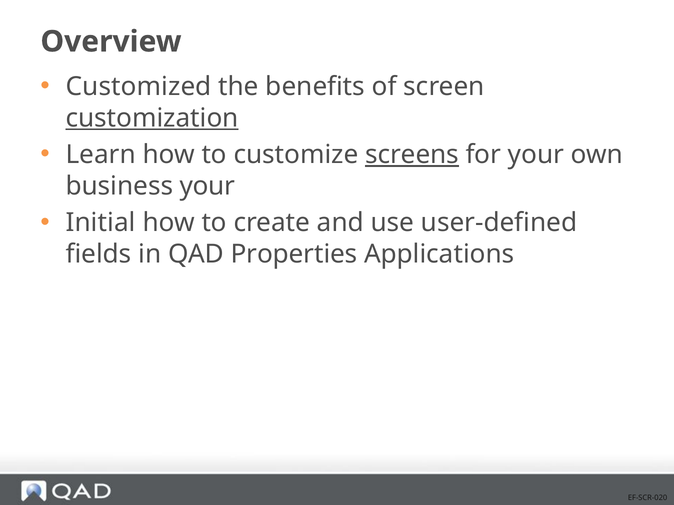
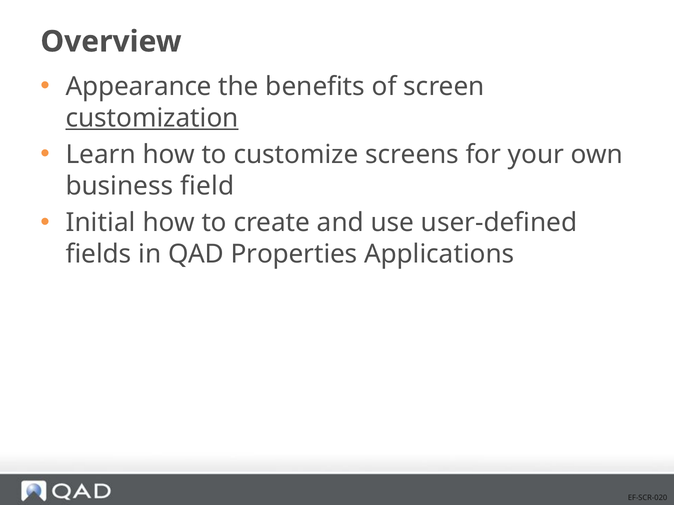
Customized: Customized -> Appearance (139, 87)
screens underline: present -> none (412, 155)
business your: your -> field (207, 186)
